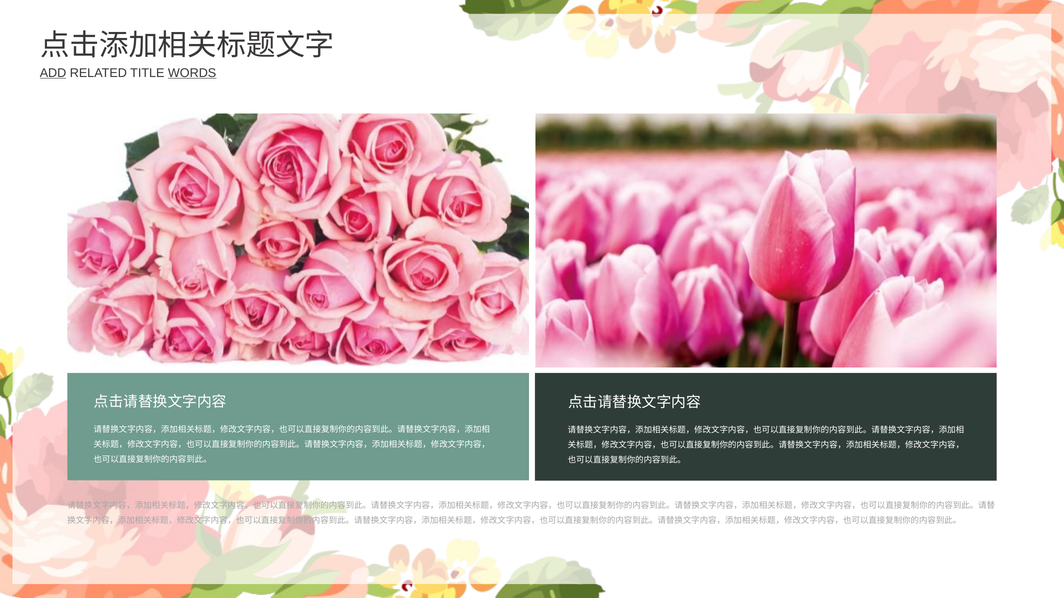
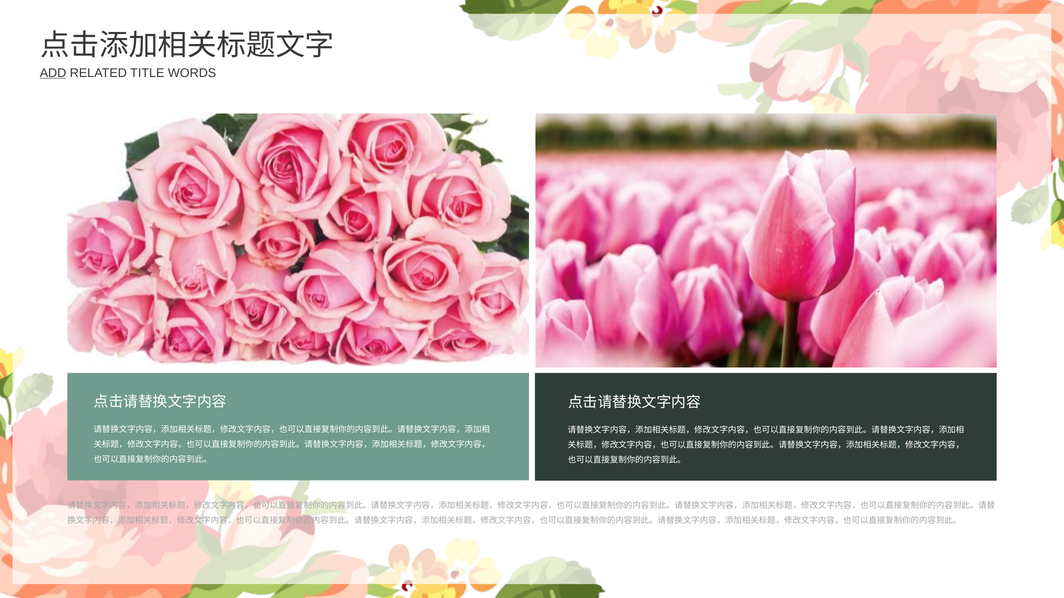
WORDS underline: present -> none (192, 73)
